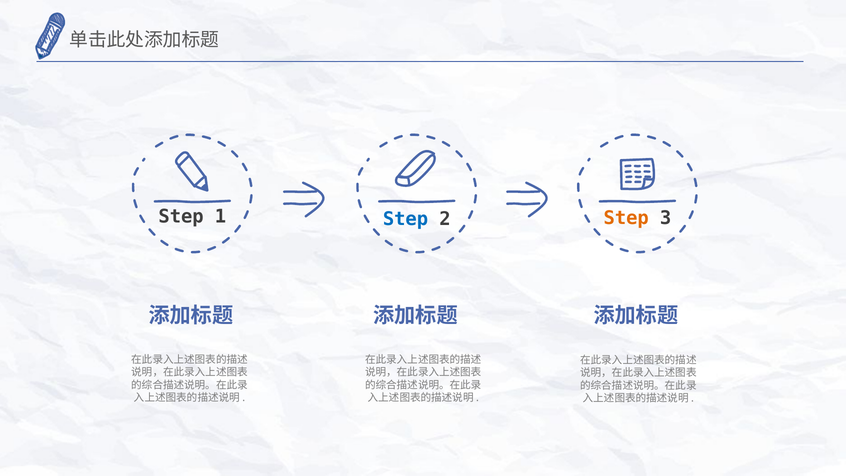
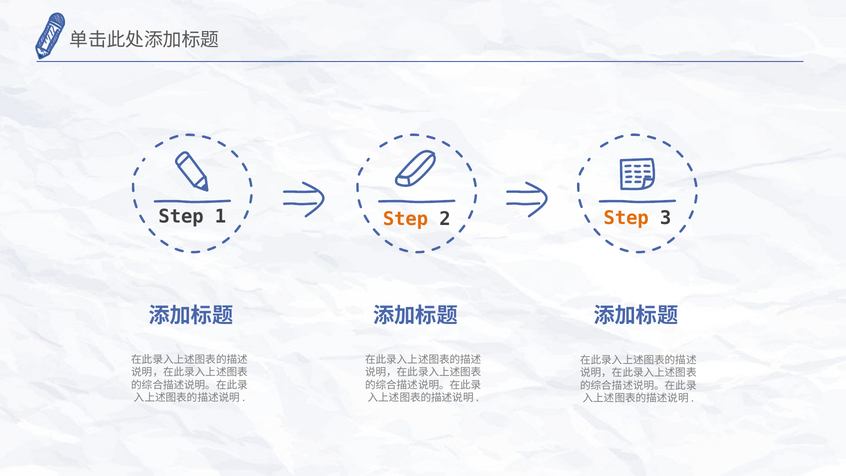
Step colour: blue -> orange (405, 219)
